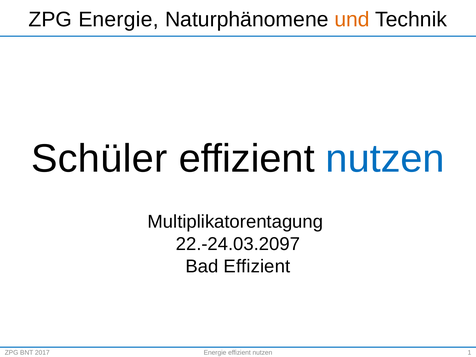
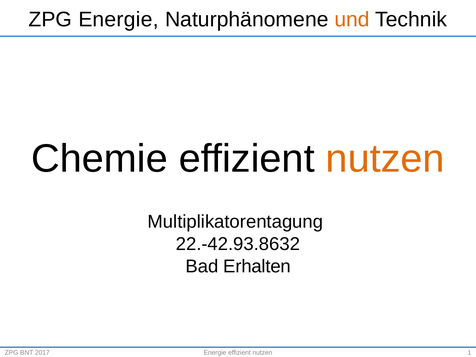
Schüler: Schüler -> Chemie (99, 159)
nutzen colour: blue -> orange (385, 159)
22.-24.03.2097: 22.-24.03.2097 -> 22.-42.93.8632 (238, 244)
Bad Effizient: Effizient -> Erhalten (257, 266)
